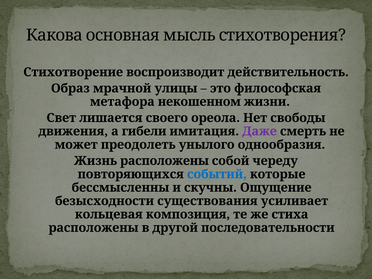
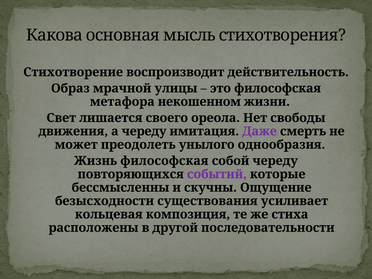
а гибели: гибели -> череду (144, 131)
Жизнь расположены: расположены -> философская (164, 161)
событий colour: blue -> purple (217, 174)
